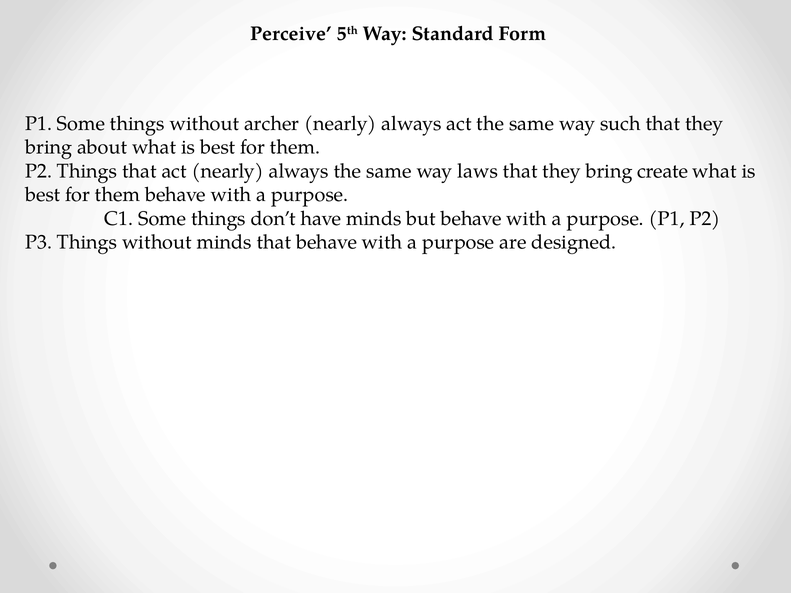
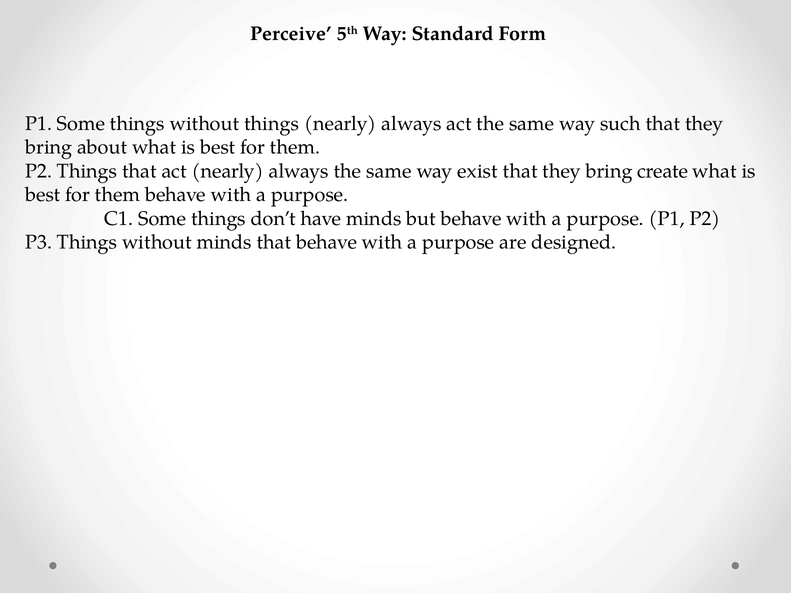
without archer: archer -> things (272, 124)
laws: laws -> exist (478, 171)
